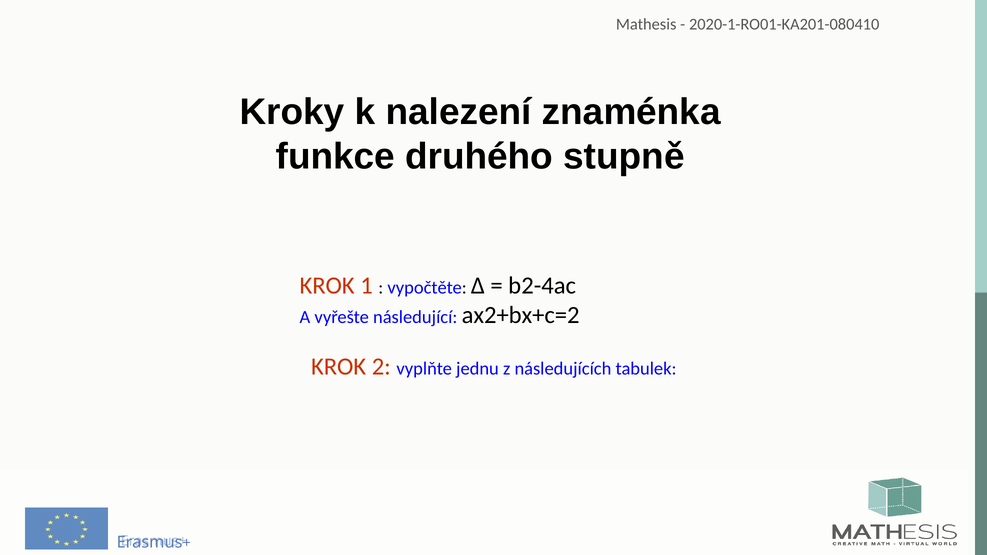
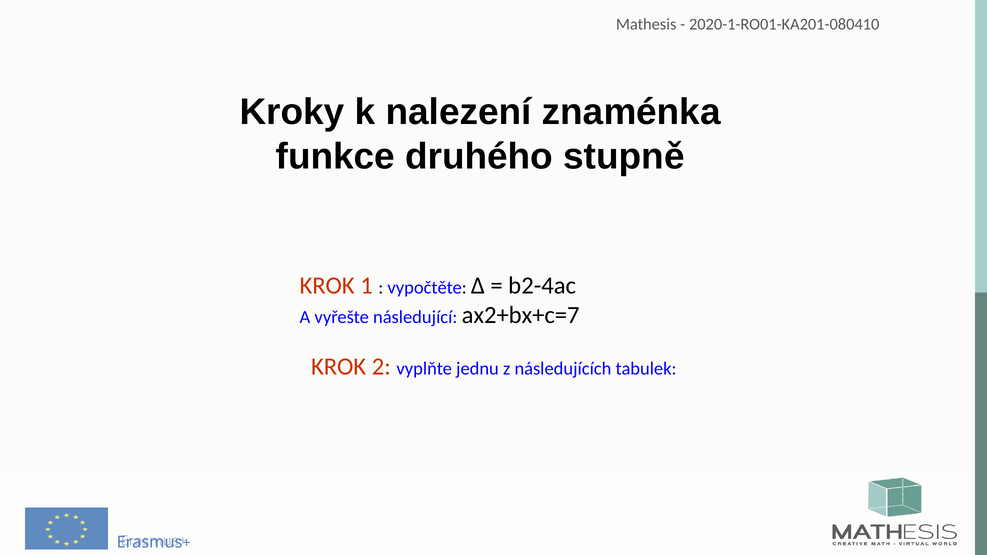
ax2+bx+c=2: ax2+bx+c=2 -> ax2+bx+c=7 (521, 315)
